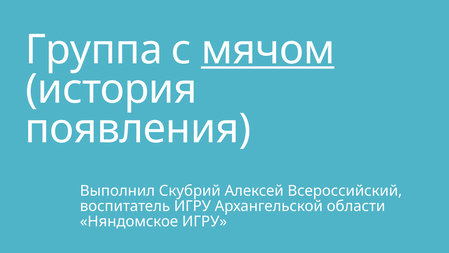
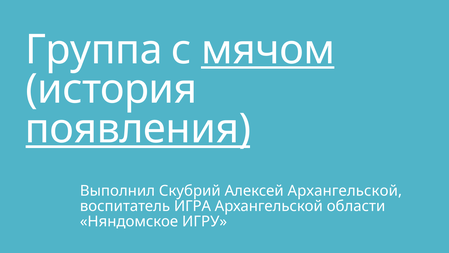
появления underline: none -> present (138, 129)
Алексей Всероссийский: Всероссийский -> Архангельской (345, 191)
воспитатель ИГРУ: ИГРУ -> ИГРА (192, 206)
